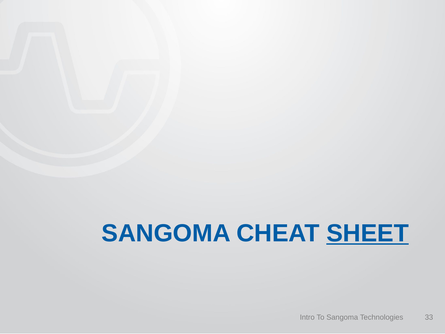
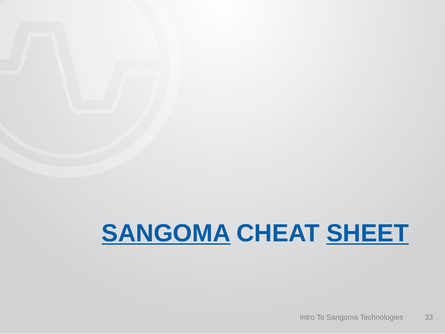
SANGOMA underline: none -> present (166, 233)
